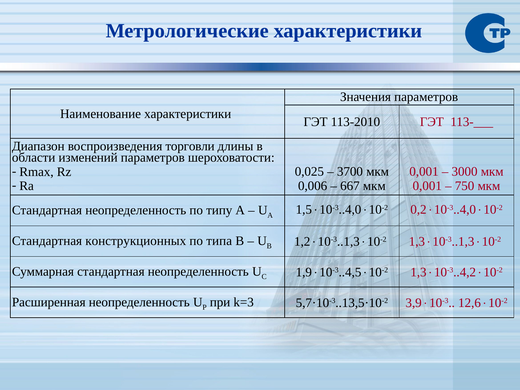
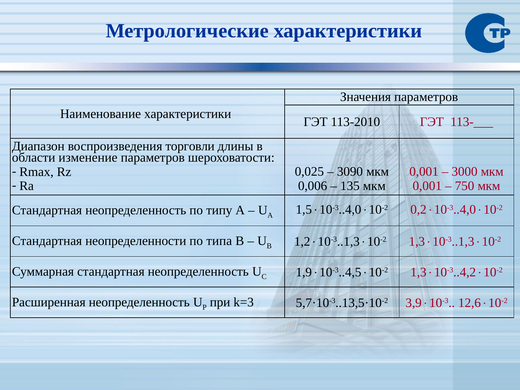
изменений: изменений -> изменение (88, 158)
3700: 3700 -> 3090 (350, 172)
667: 667 -> 135 (350, 186)
конструкционных: конструкционных -> неопределенности (136, 241)
